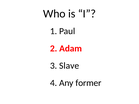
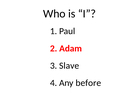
former: former -> before (88, 83)
